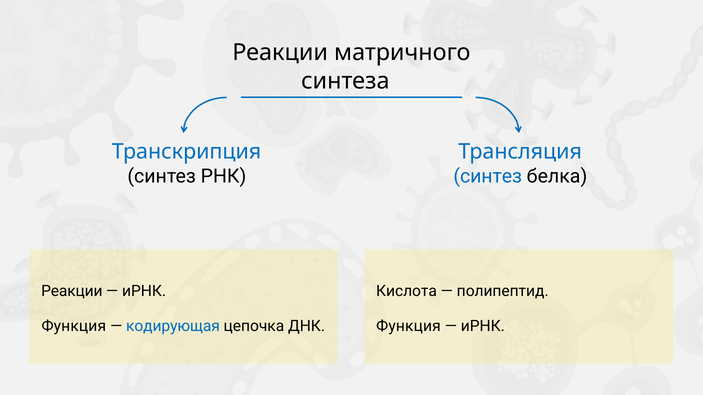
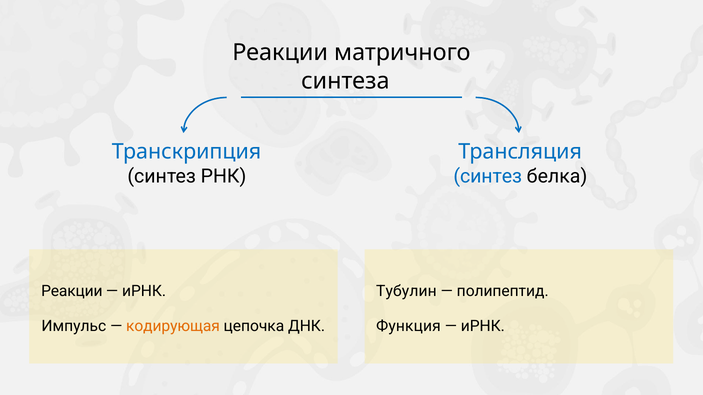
Кислота: Кислота -> Тубулин (406, 292)
Функция: Функция -> Импульс (74, 327)
кодирующая colour: blue -> orange (173, 327)
